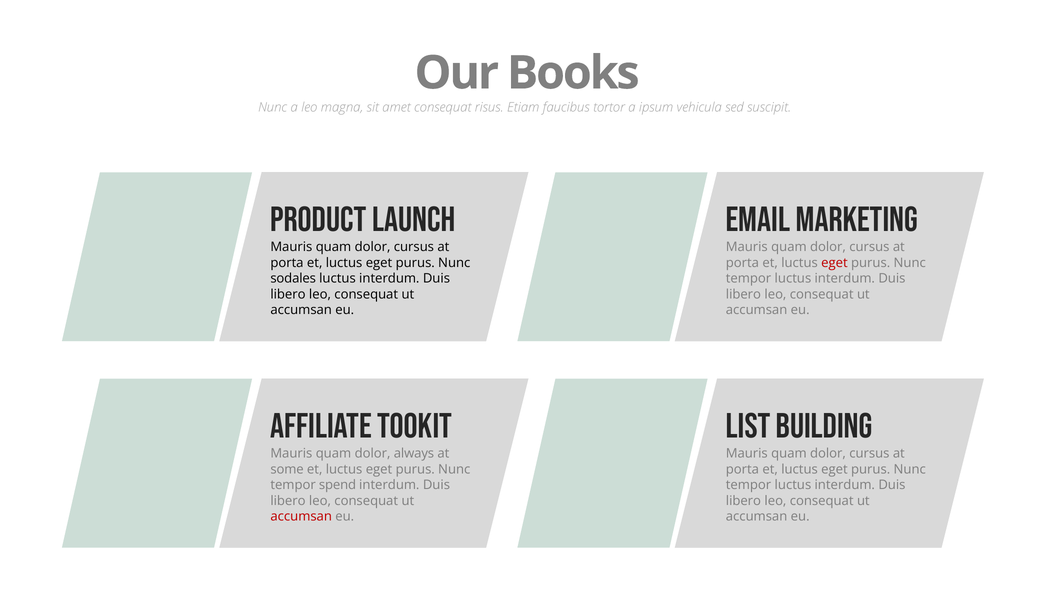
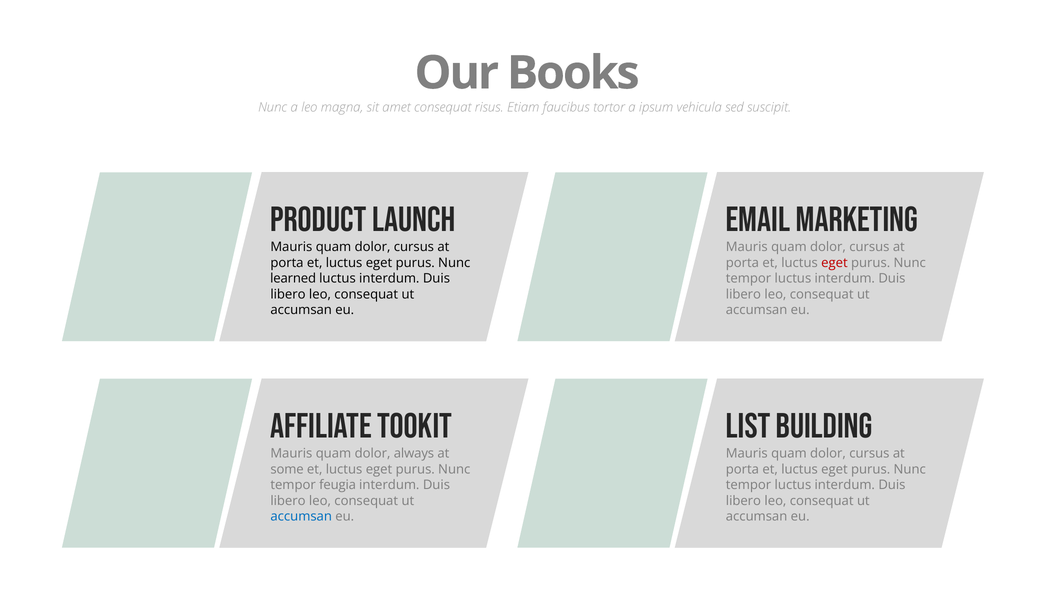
sodales: sodales -> learned (293, 279)
spend: spend -> feugia (338, 486)
accumsan colour: red -> blue (301, 517)
